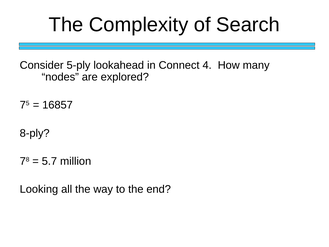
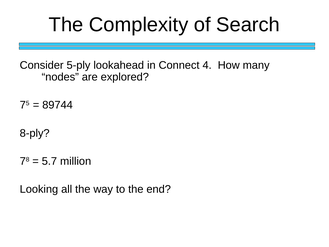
16857: 16857 -> 89744 (58, 105)
